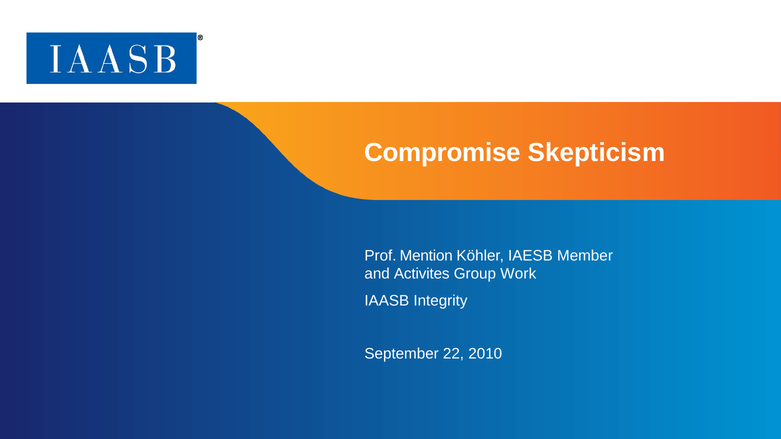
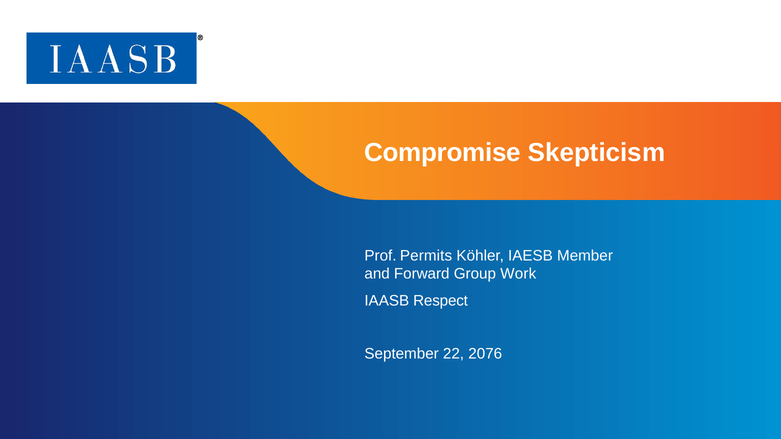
Mention: Mention -> Permits (426, 256)
Activites: Activites -> Forward (422, 274)
Integrity: Integrity -> Respect (441, 301)
2010: 2010 -> 2076 (485, 354)
